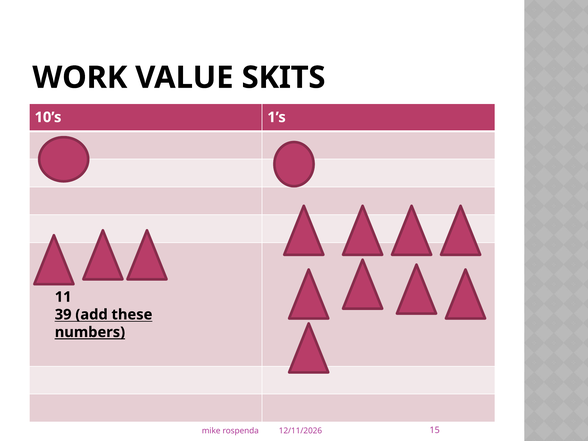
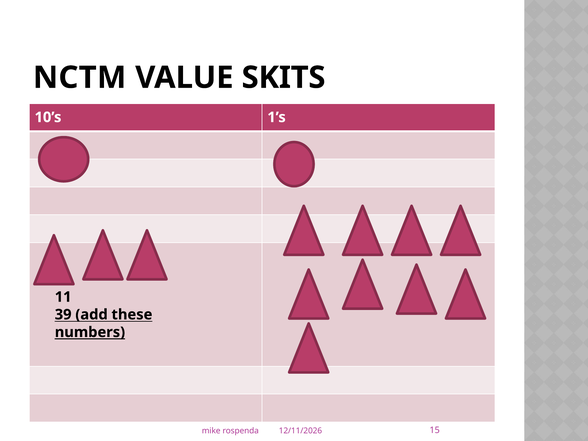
WORK: WORK -> NCTM (80, 78)
